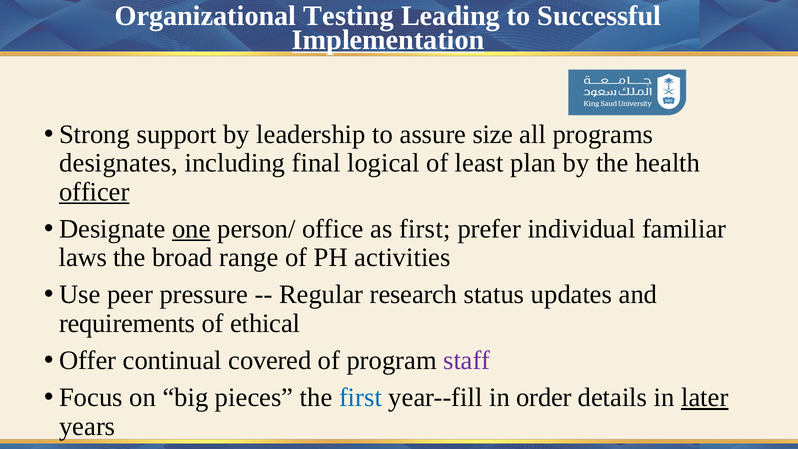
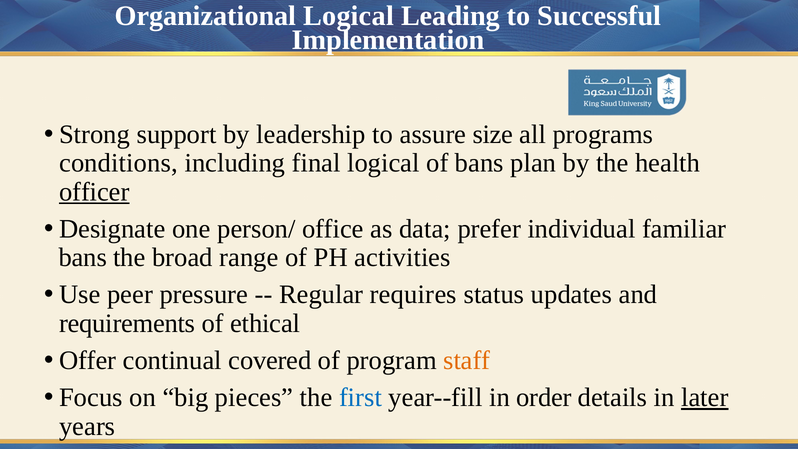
Organizational Testing: Testing -> Logical (349, 16)
Implementation underline: present -> none (388, 40)
designates: designates -> conditions (119, 163)
of least: least -> bans (479, 163)
one underline: present -> none (191, 229)
as first: first -> data (425, 229)
laws: laws -> bans (83, 258)
research: research -> requires (413, 295)
staff colour: purple -> orange (467, 360)
